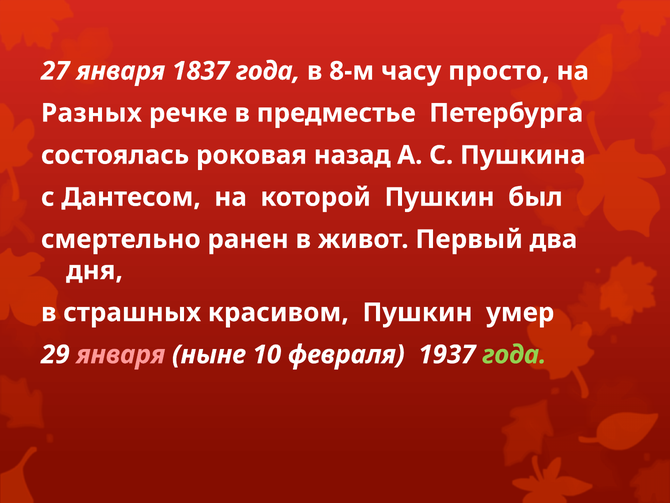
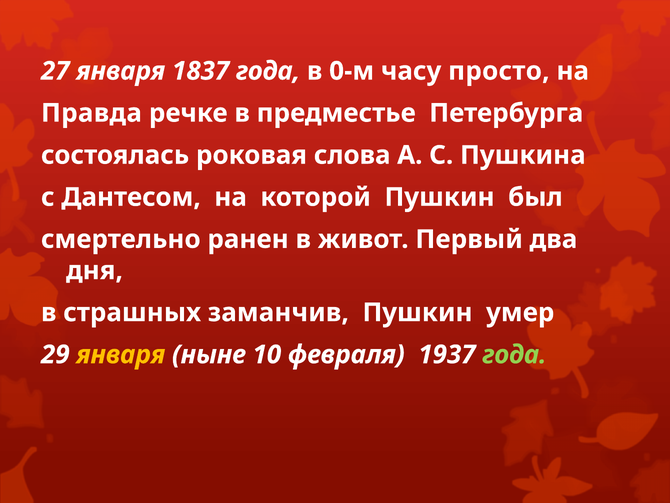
8-м: 8-м -> 0-м (352, 71)
Разных: Разных -> Правда (91, 113)
назад: назад -> слова (352, 155)
красивом: красивом -> заманчив (278, 312)
января colour: pink -> yellow (121, 354)
